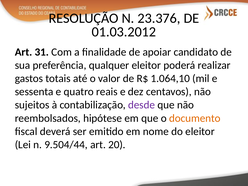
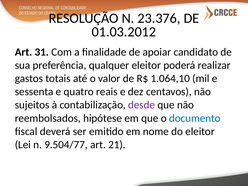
documento colour: orange -> blue (195, 118)
9.504/44: 9.504/44 -> 9.504/77 (66, 145)
20: 20 -> 21 (117, 145)
